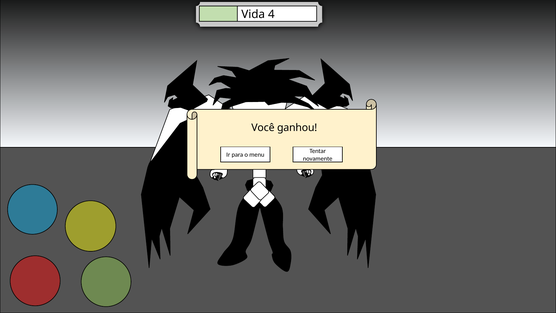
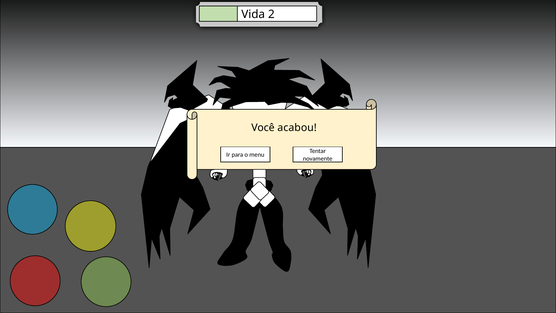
4: 4 -> 2 (271, 14)
ganhou: ganhou -> acabou (297, 127)
